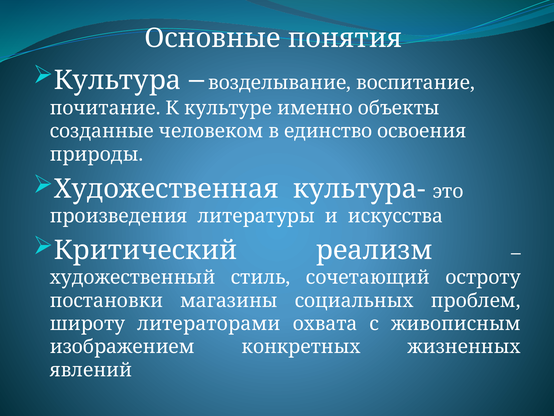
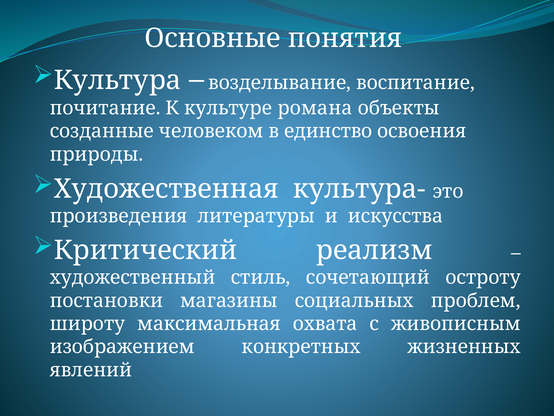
именно: именно -> романа (315, 108)
литераторами: литераторами -> максимальная (209, 323)
